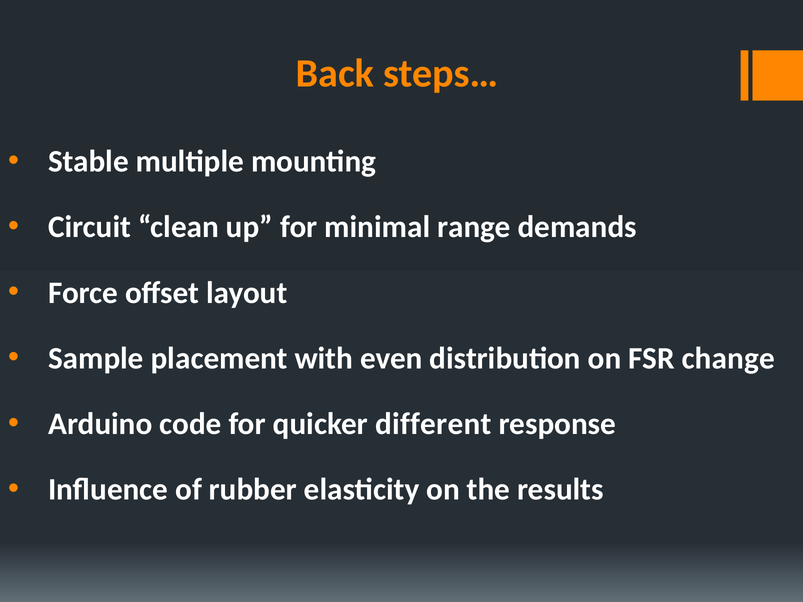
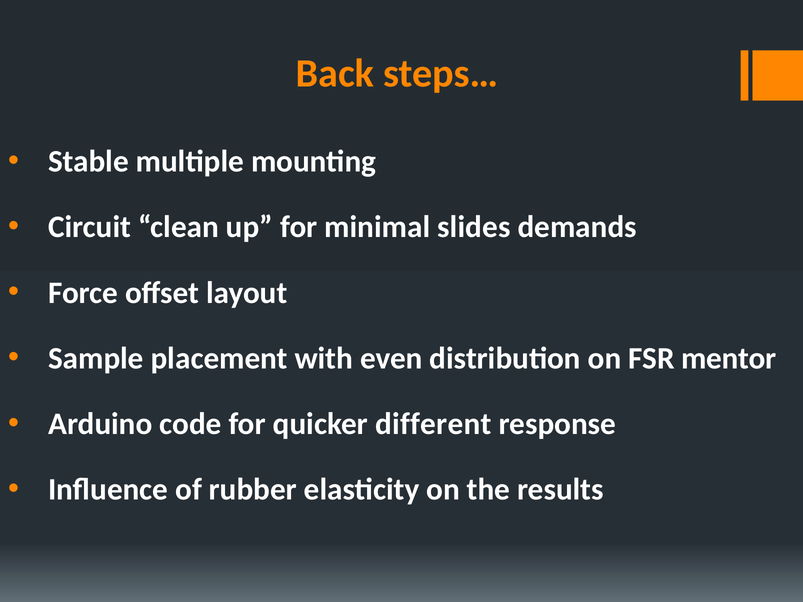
range: range -> slides (474, 227)
change: change -> mentor (729, 359)
